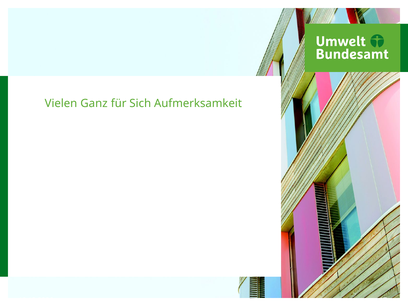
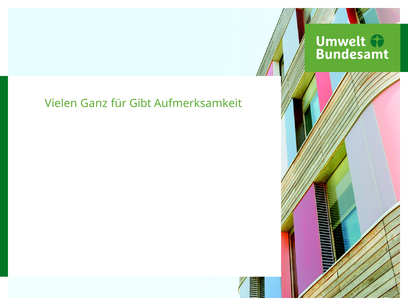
Sich: Sich -> Gibt (140, 104)
